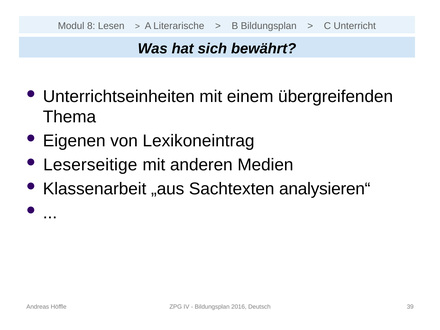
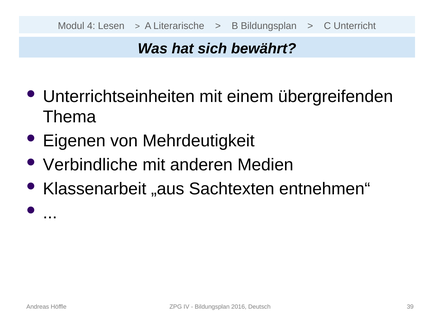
8: 8 -> 4 (91, 26)
Lexikoneintrag: Lexikoneintrag -> Mehrdeutigkeit (199, 141)
Leserseitige: Leserseitige -> Verbindliche (90, 165)
analysieren“: analysieren“ -> entnehmen“ (325, 189)
